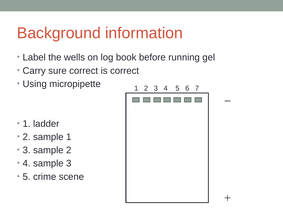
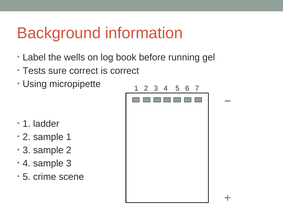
Carry: Carry -> Tests (34, 70)
